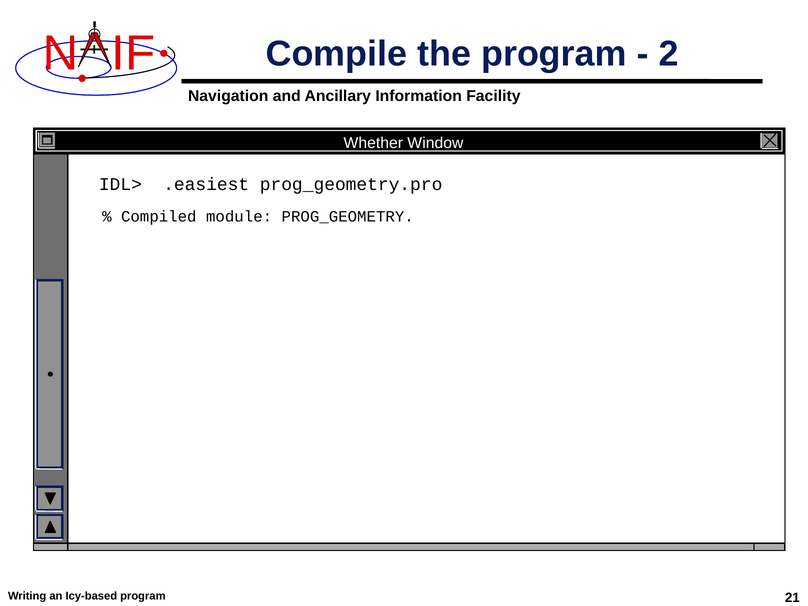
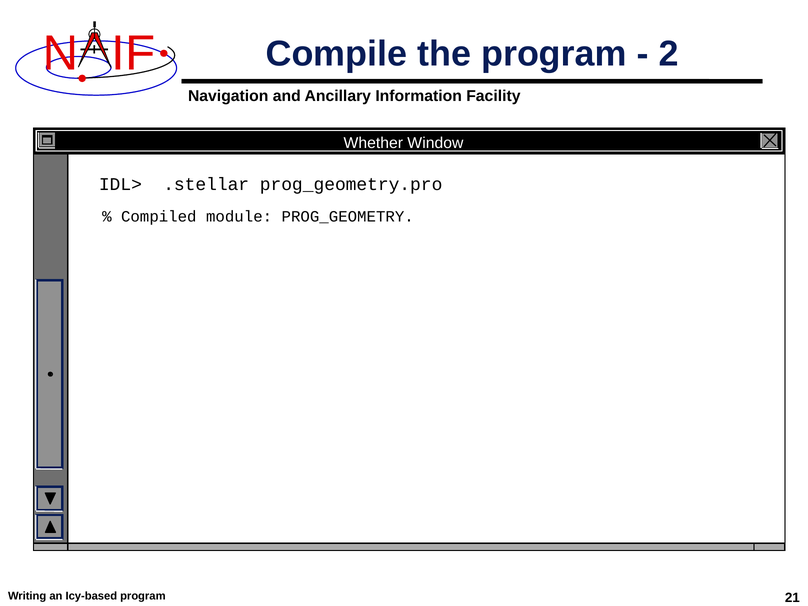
.easiest: .easiest -> .stellar (206, 184)
